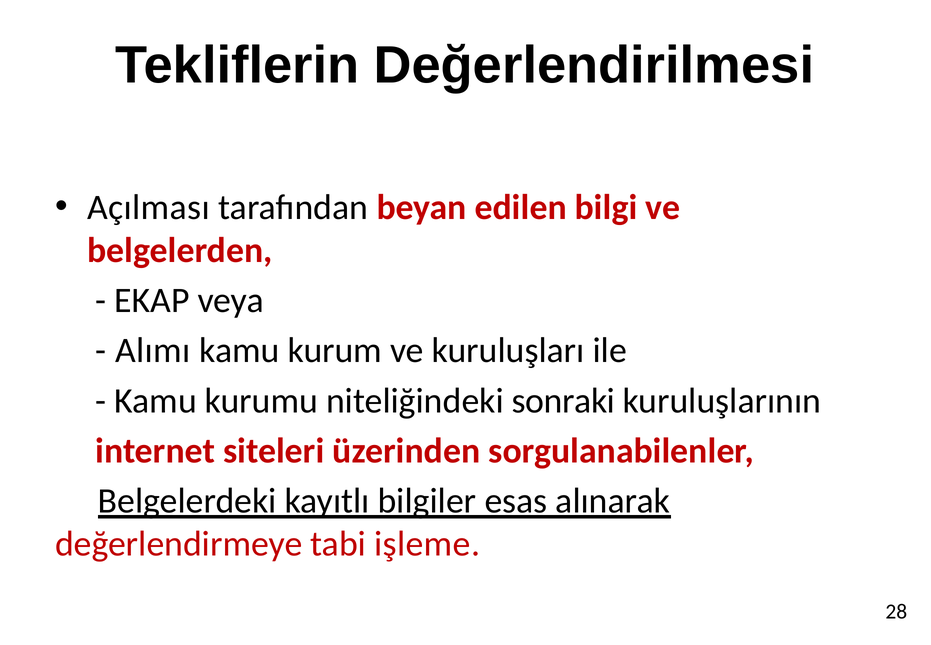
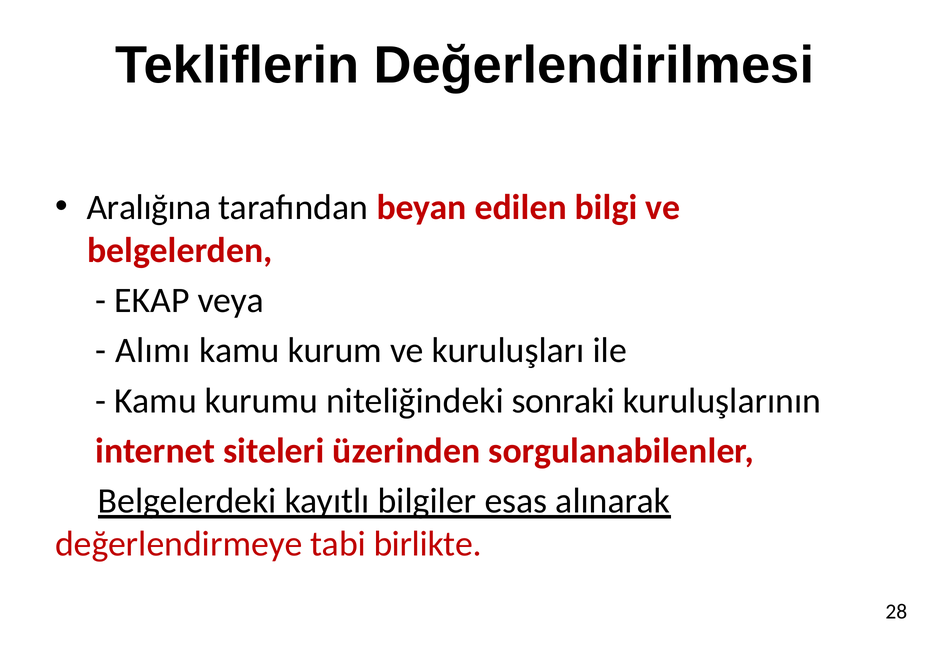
Açılması: Açılması -> Aralığına (149, 207)
işleme: işleme -> birlikte (428, 544)
